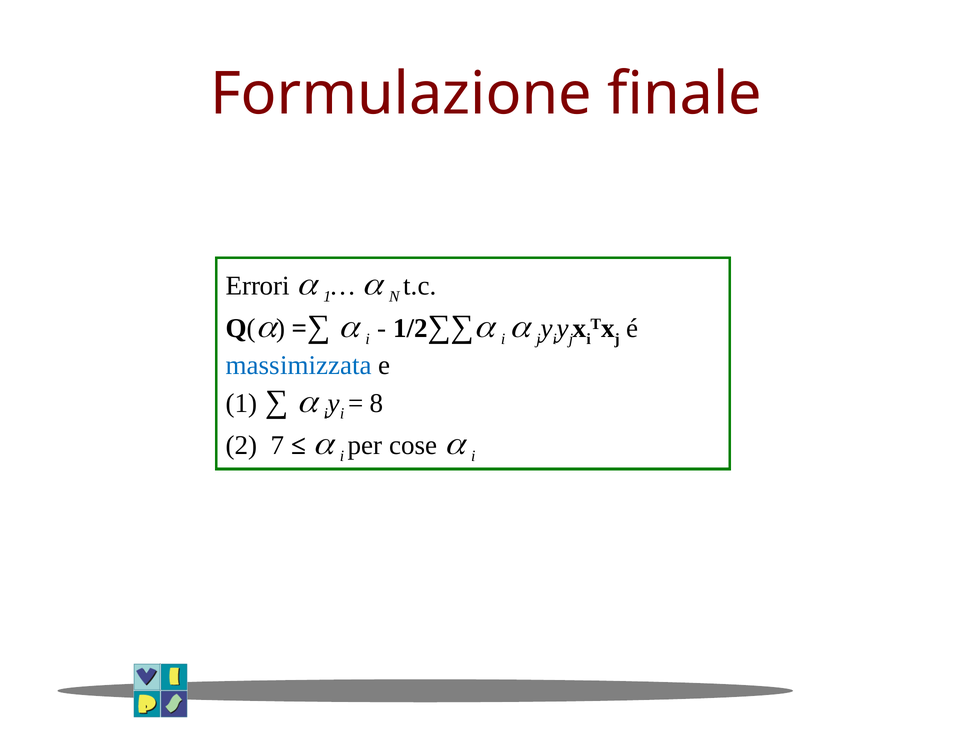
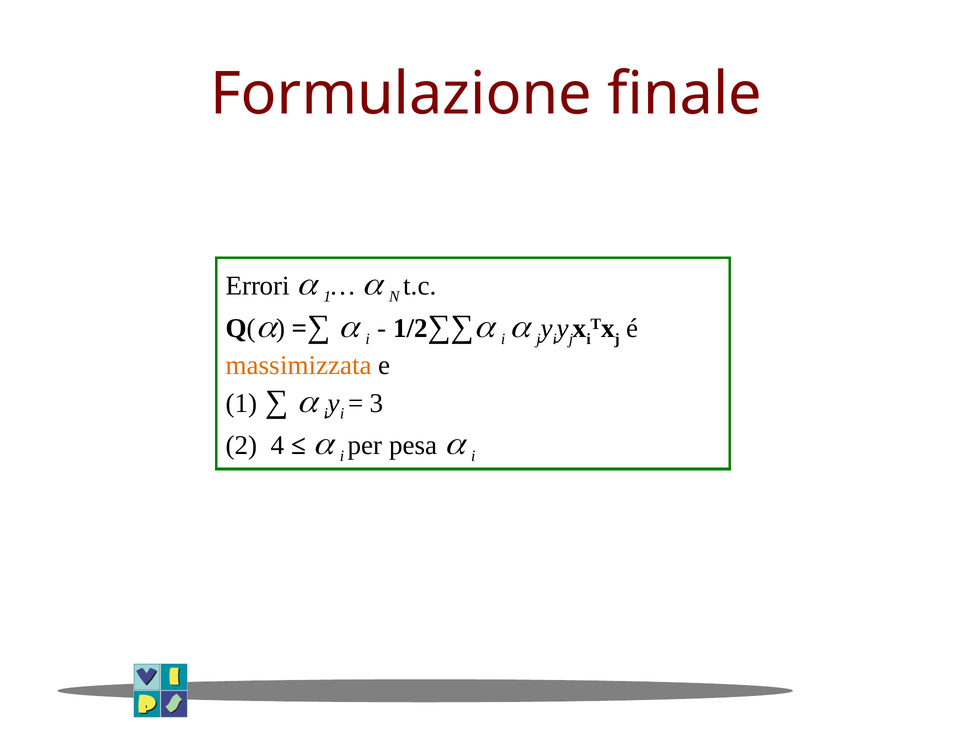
massimizzata colour: blue -> orange (299, 365)
8: 8 -> 3 (377, 403)
7: 7 -> 4 (278, 445)
cose: cose -> pesa (413, 445)
